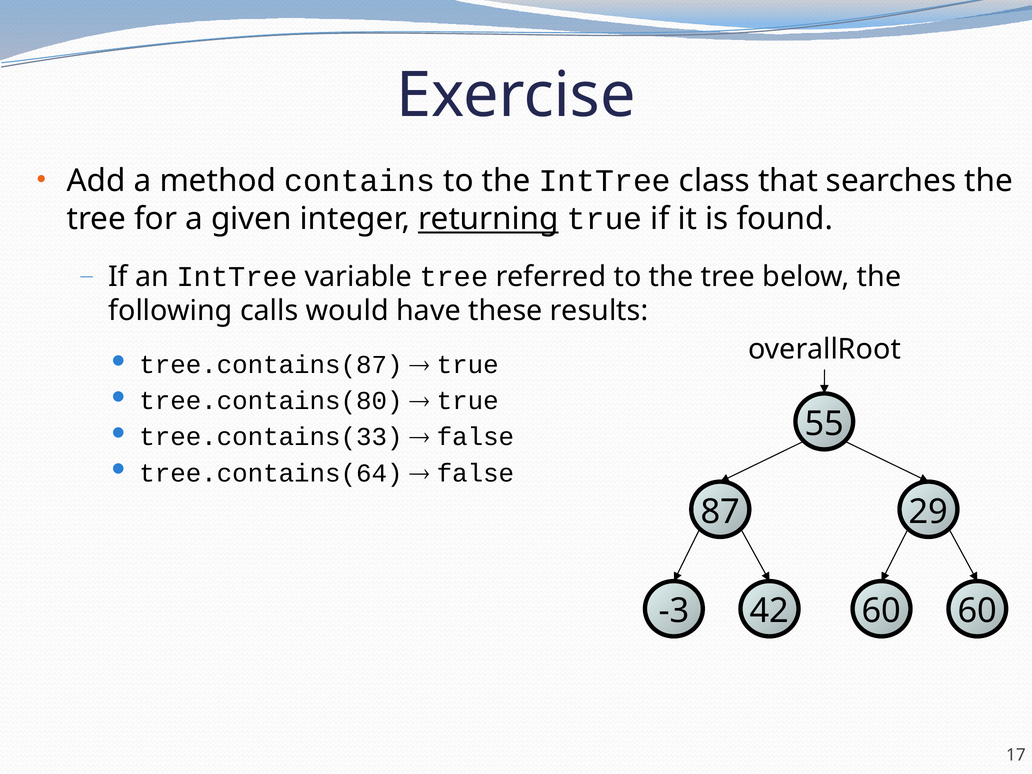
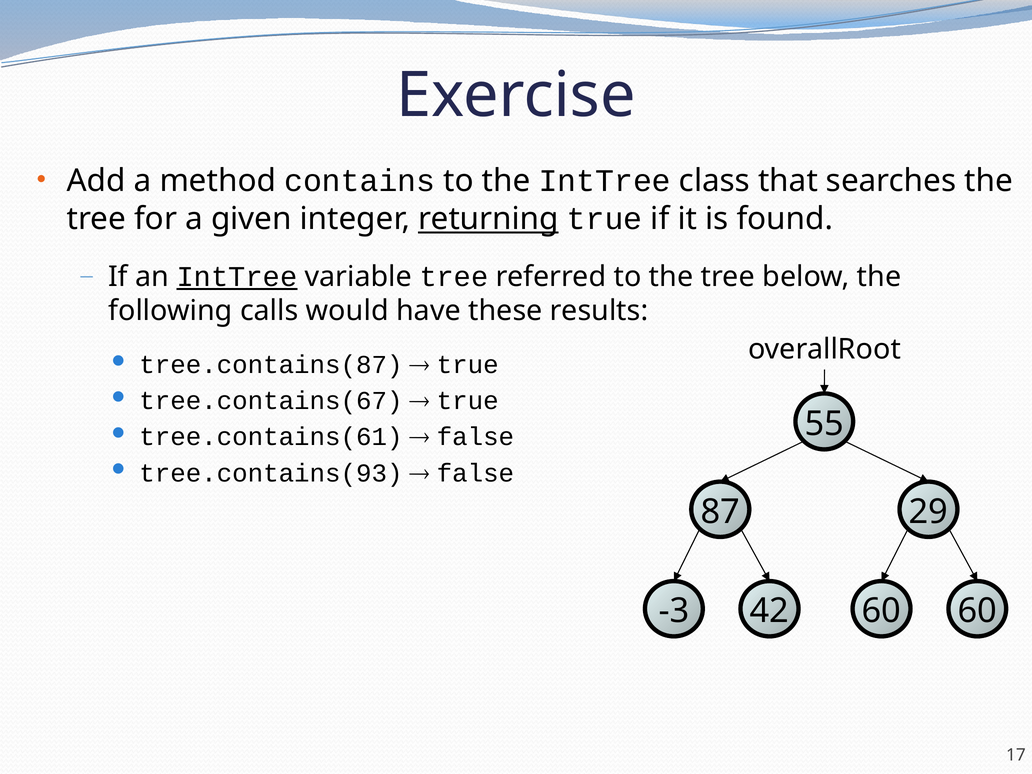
IntTree underline: none -> present (237, 277)
tree.contains(80: tree.contains(80 -> tree.contains(67 (271, 401)
tree.contains(33: tree.contains(33 -> tree.contains(61 (271, 437)
tree.contains(64: tree.contains(64 -> tree.contains(93 (271, 473)
